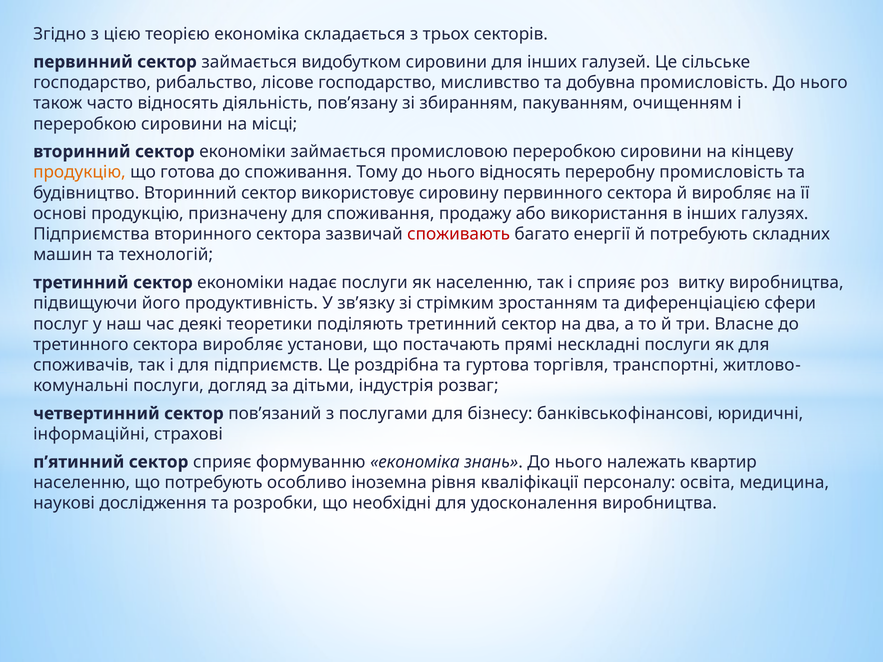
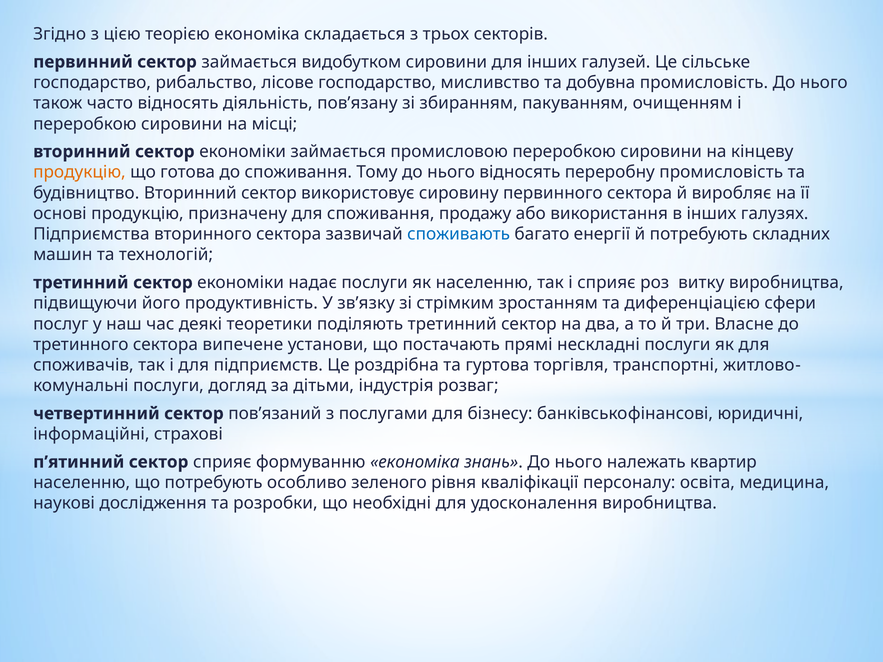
споживають colour: red -> blue (459, 234)
сектора виробляє: виробляє -> випечене (243, 345)
іноземна: іноземна -> зеленого (389, 483)
